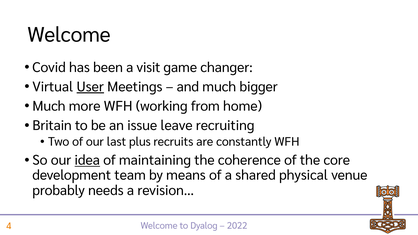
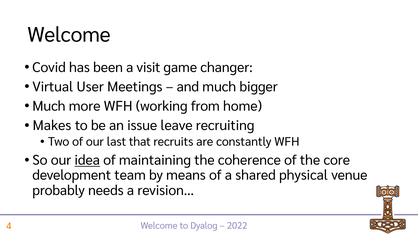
User underline: present -> none (90, 87)
Britain: Britain -> Makes (52, 126)
plus: plus -> that (140, 142)
